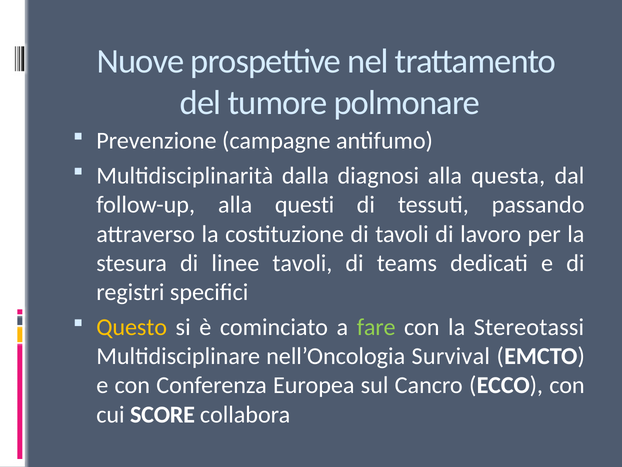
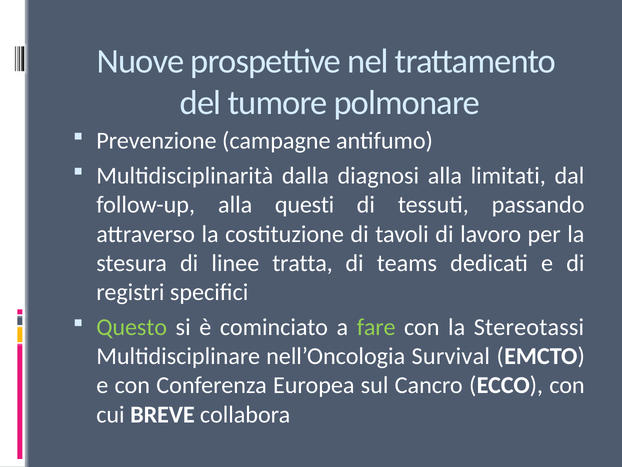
questa: questa -> limitati (508, 176)
linee tavoli: tavoli -> tratta (302, 263)
Questo colour: yellow -> light green (132, 327)
SCORE: SCORE -> BREVE (162, 414)
